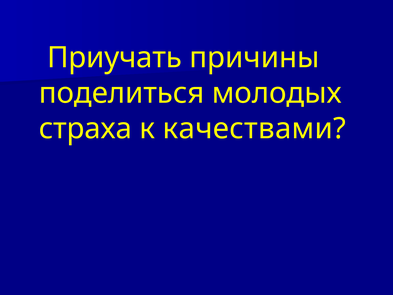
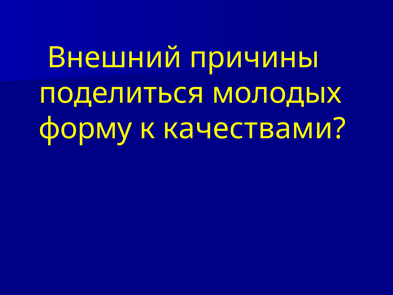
Приучать: Приучать -> Внешний (114, 58)
страха: страха -> форму (85, 128)
